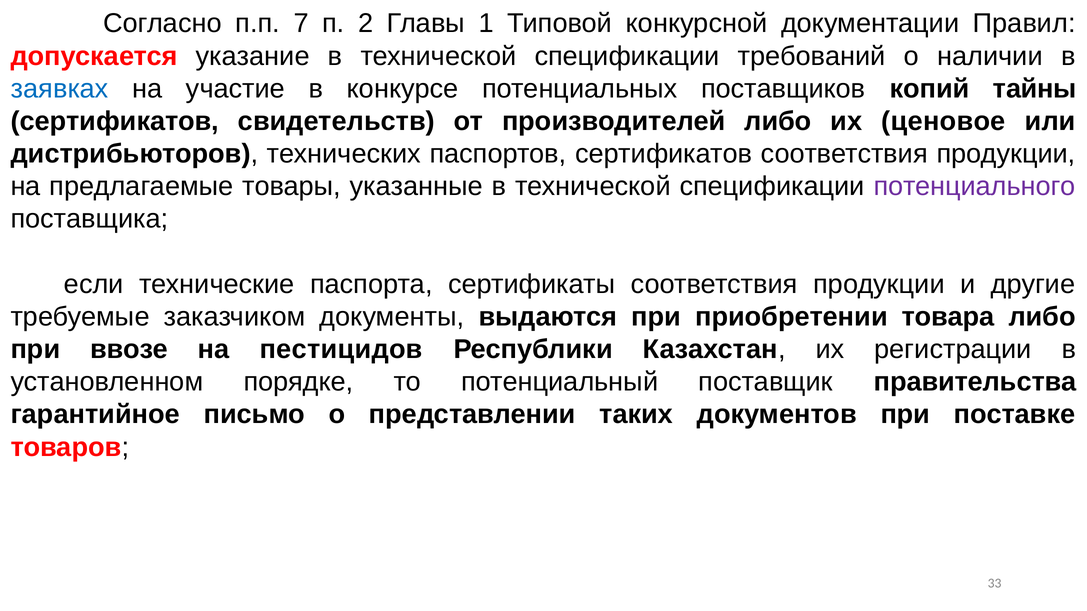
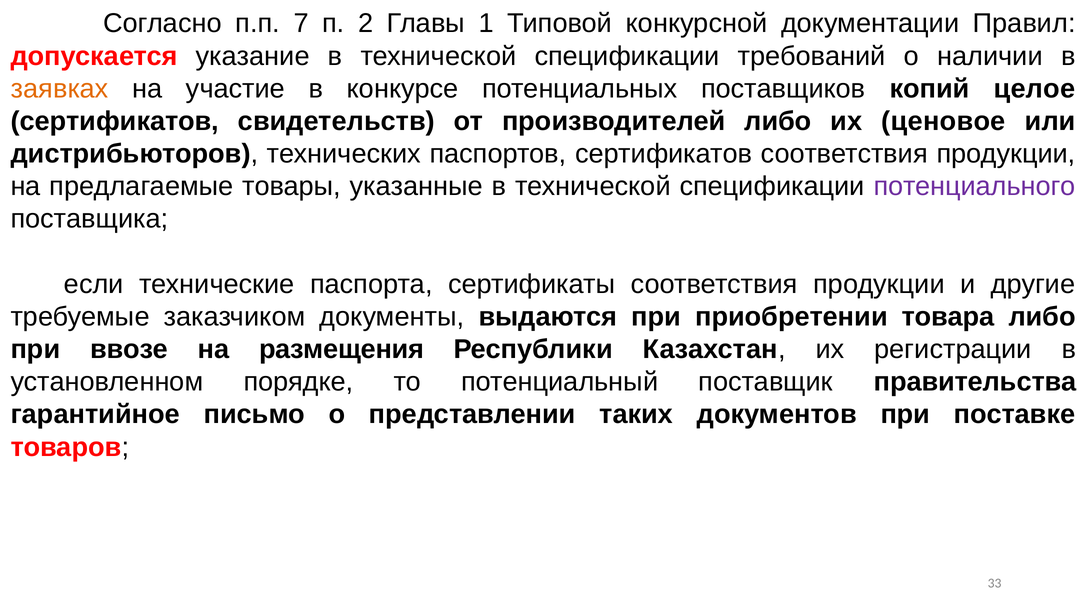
заявках colour: blue -> orange (60, 89)
тайны: тайны -> целое (1035, 89)
пестицидов: пестицидов -> размещения (341, 350)
